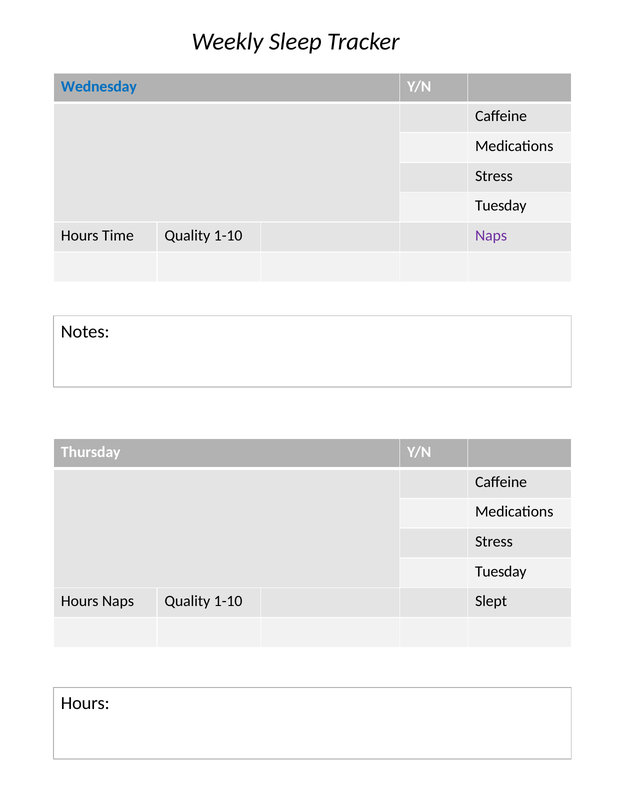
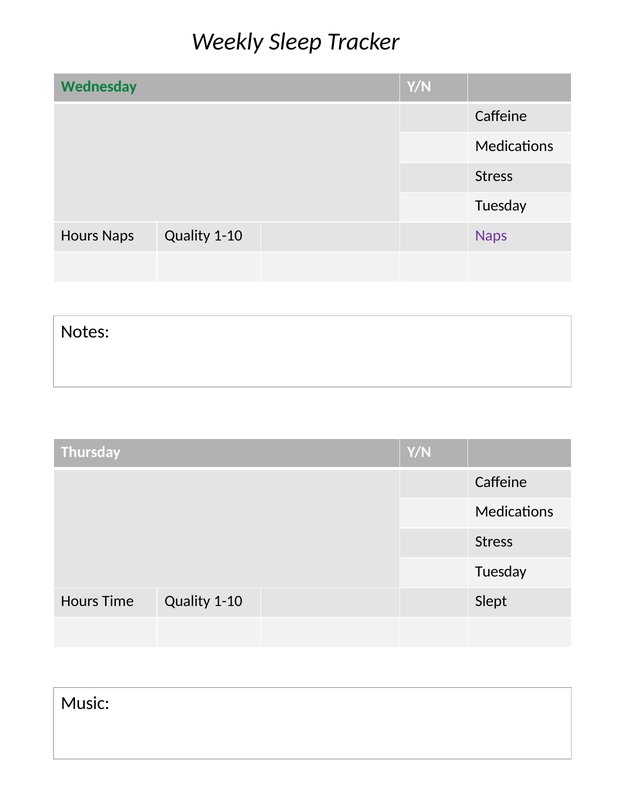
Wednesday colour: blue -> green (99, 86)
Hours Time: Time -> Naps (118, 236)
Hours Naps: Naps -> Time (118, 601)
Hours: Hours -> Music (85, 703)
